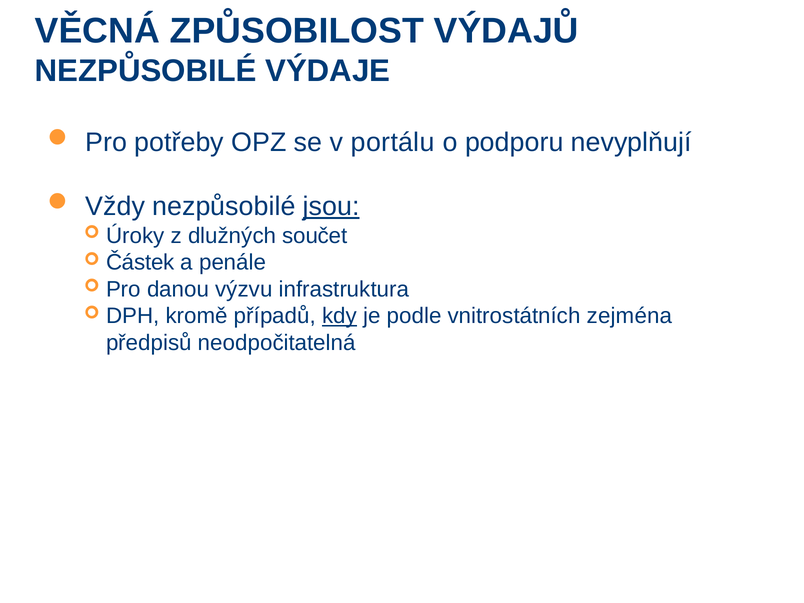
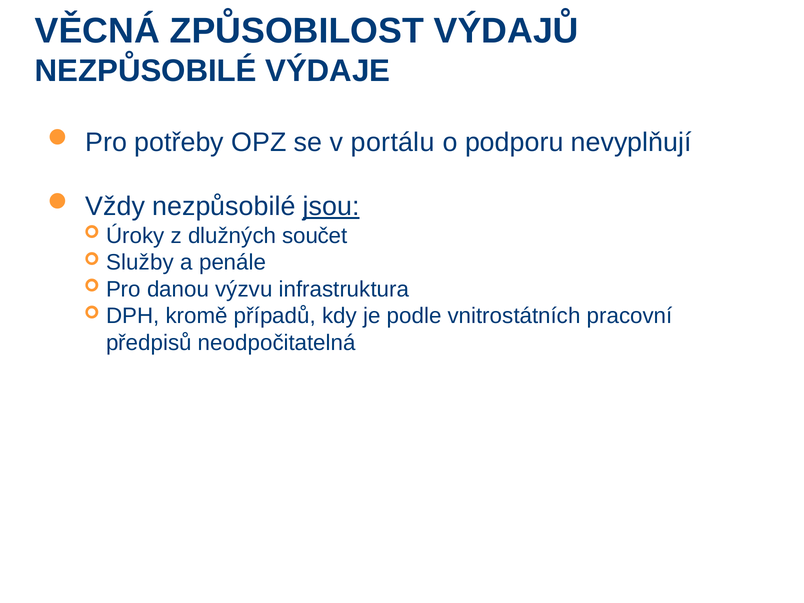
Částek: Částek -> Služby (140, 262)
kdy underline: present -> none (340, 316)
zejména: zejména -> pracovní (630, 316)
